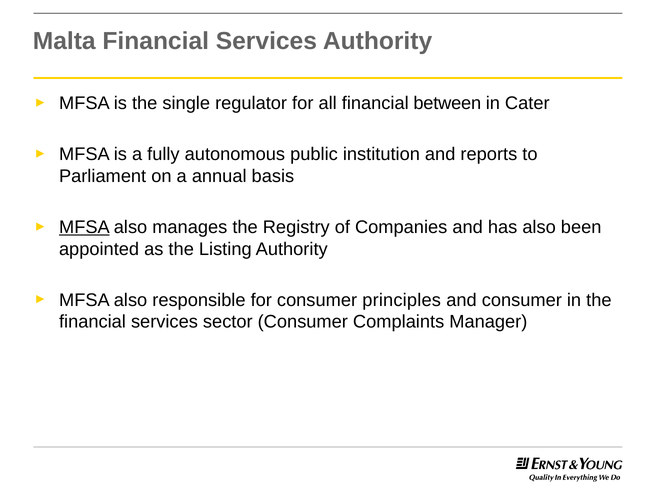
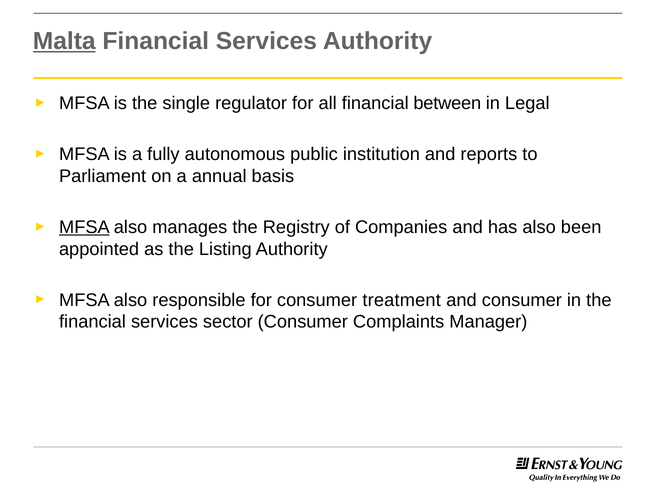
Malta underline: none -> present (64, 41)
Cater: Cater -> Legal (527, 103)
principles: principles -> treatment (402, 300)
